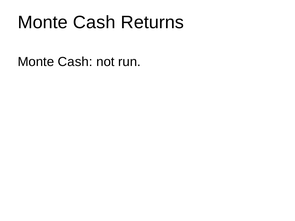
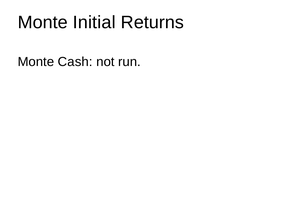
Cash: Cash -> Initial (94, 22)
